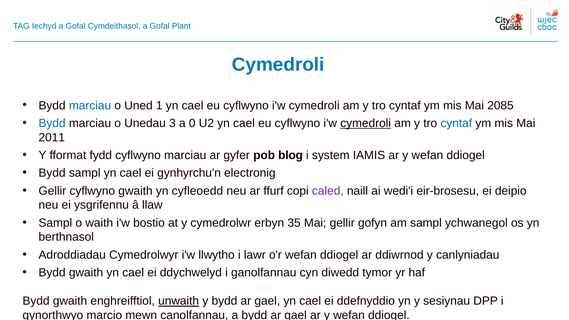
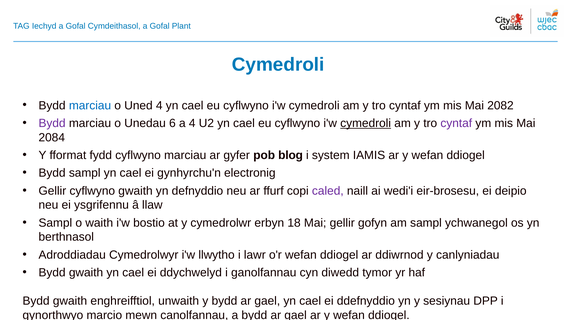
Uned 1: 1 -> 4 (159, 105)
2085: 2085 -> 2082 (500, 105)
Bydd colour: blue -> purple (52, 123)
3: 3 -> 6 (172, 123)
a 0: 0 -> 4 (192, 123)
cyntaf colour: blue -> purple (456, 123)
2011: 2011 -> 2084 (52, 137)
cyfleoedd: cyfleoedd -> defnyddio (197, 191)
35: 35 -> 18 (294, 223)
unwaith underline: present -> none (179, 301)
